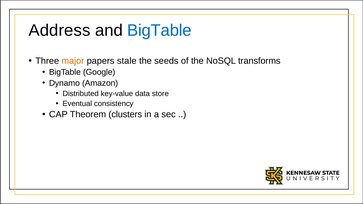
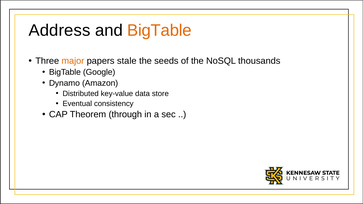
BigTable colour: blue -> orange (159, 31)
transforms: transforms -> thousands (259, 61)
clusters: clusters -> through (125, 115)
